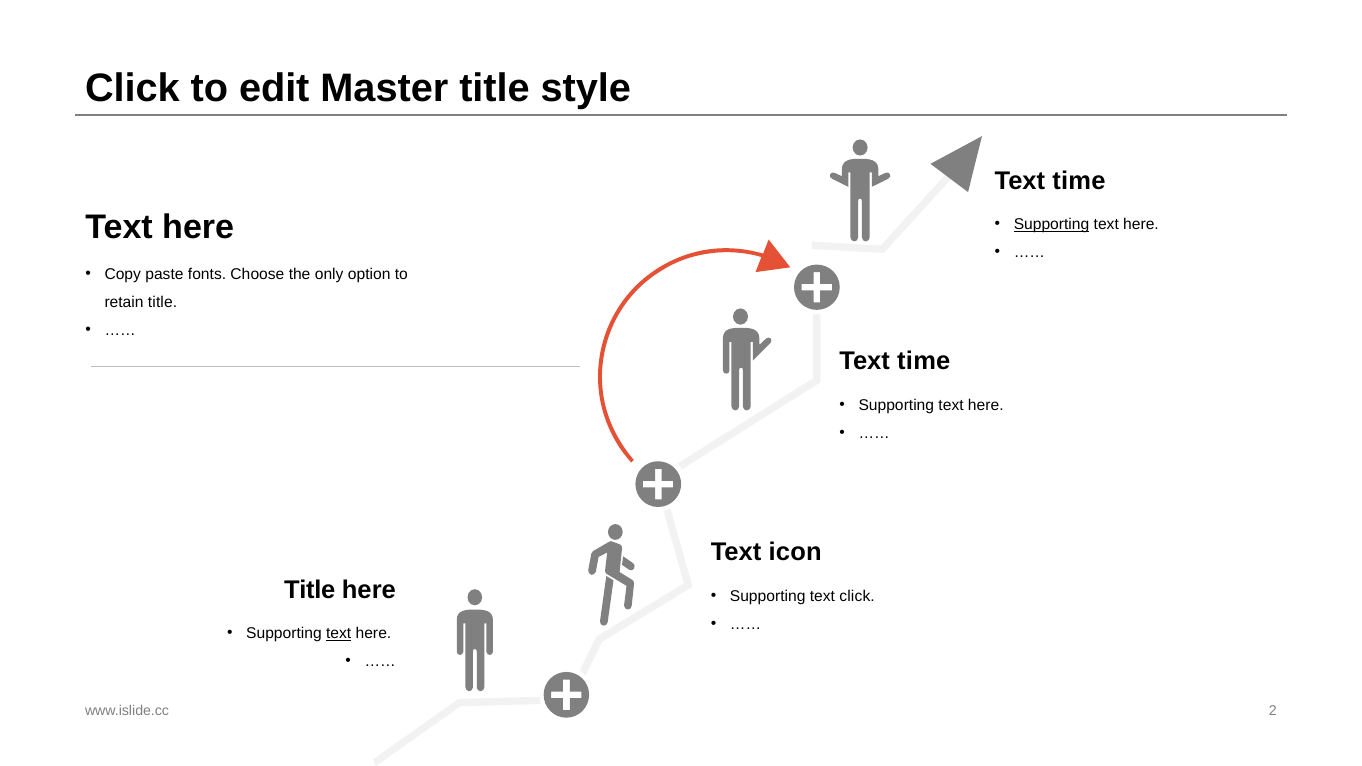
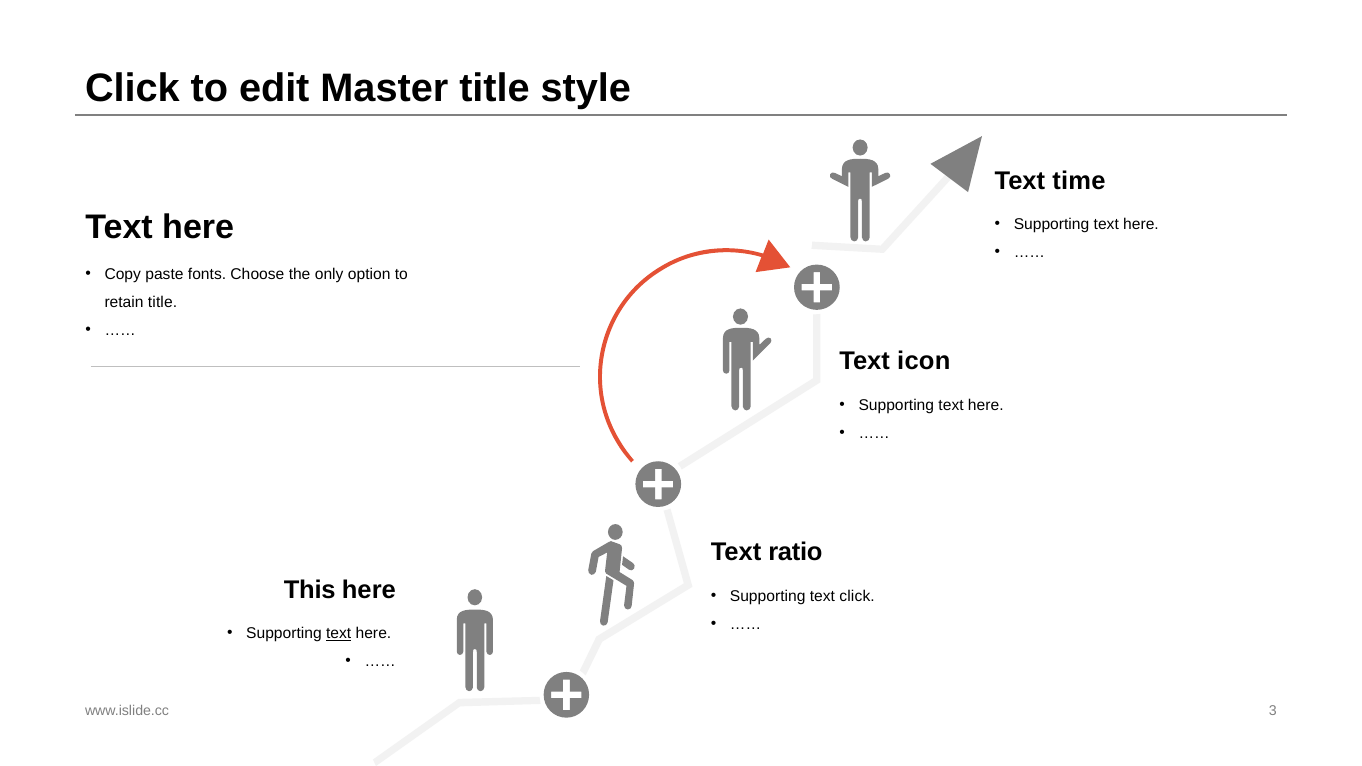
Supporting underline: present -> none (1052, 225)
time: time -> icon (924, 361)
icon: icon -> ratio (795, 553)
Title: Title -> This (310, 590)
2: 2 -> 3 (1273, 711)
